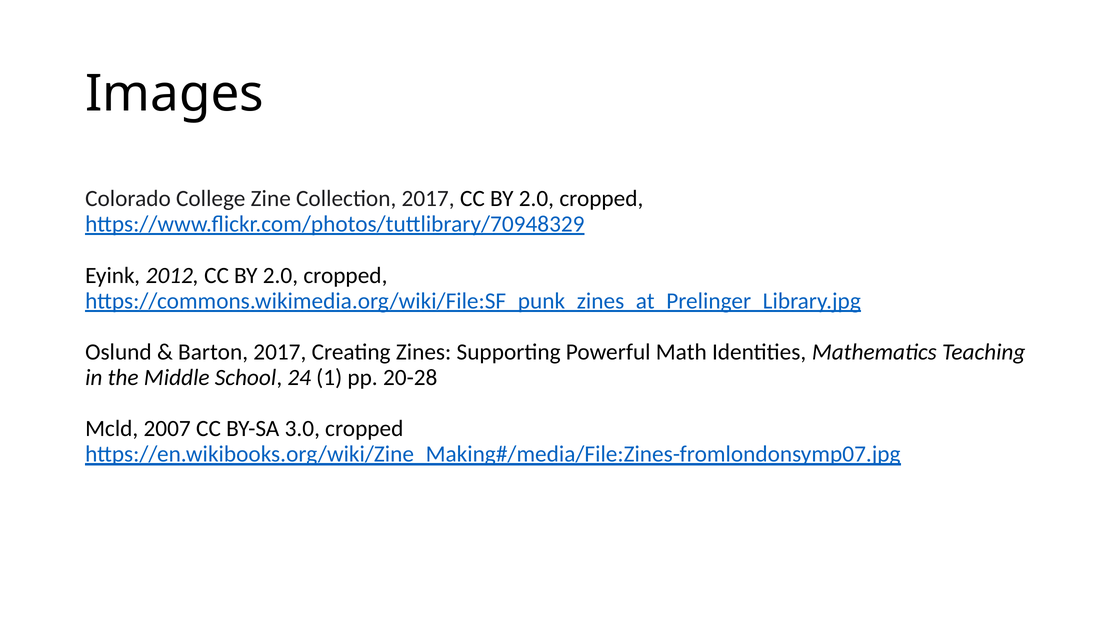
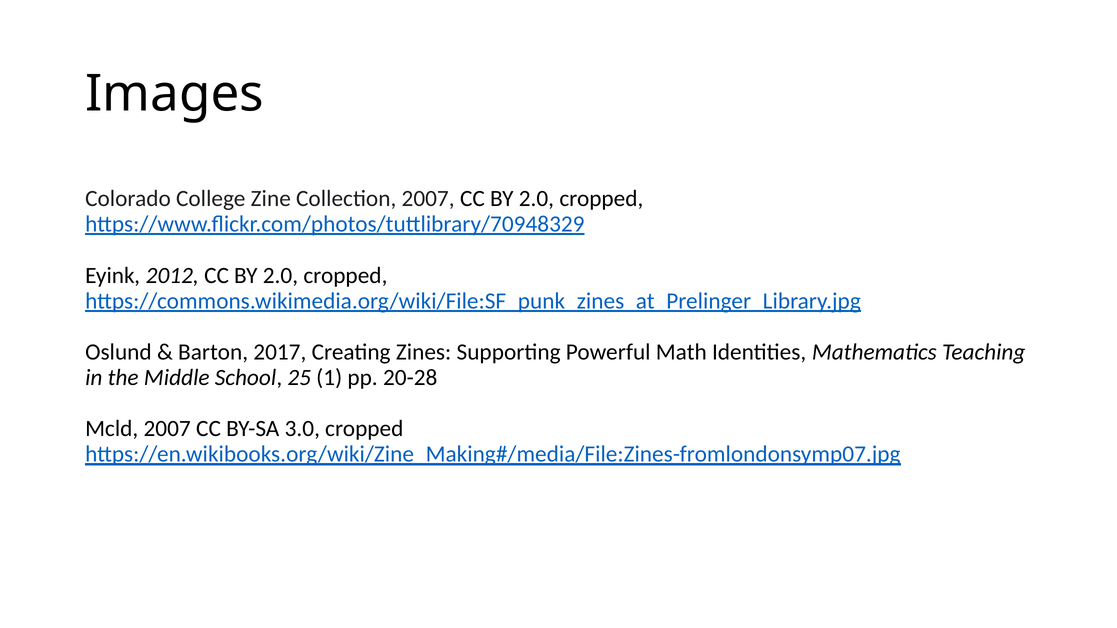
Collection 2017: 2017 -> 2007 (428, 198)
24: 24 -> 25 (299, 378)
